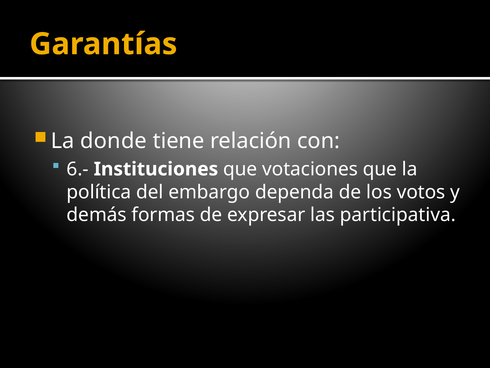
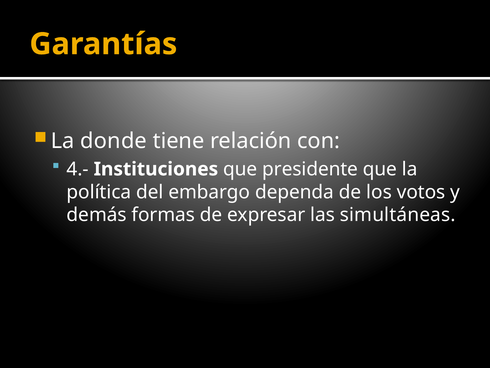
6.-: 6.- -> 4.- (78, 169)
votaciones: votaciones -> presidente (310, 169)
participativa: participativa -> simultáneas (398, 215)
